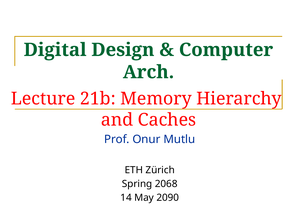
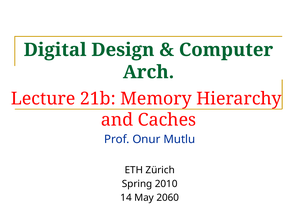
2068: 2068 -> 2010 (166, 185)
2090: 2090 -> 2060 (168, 198)
